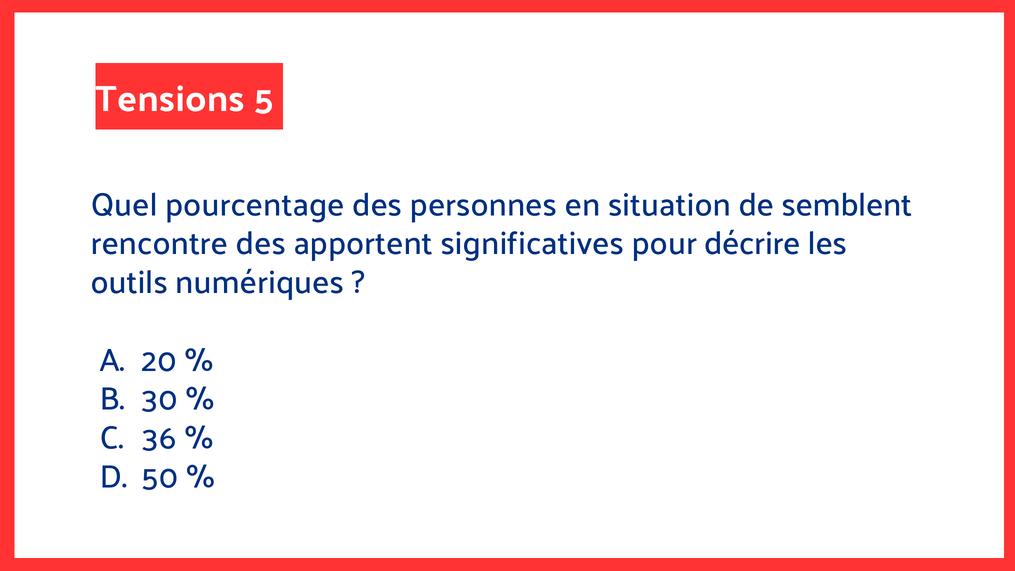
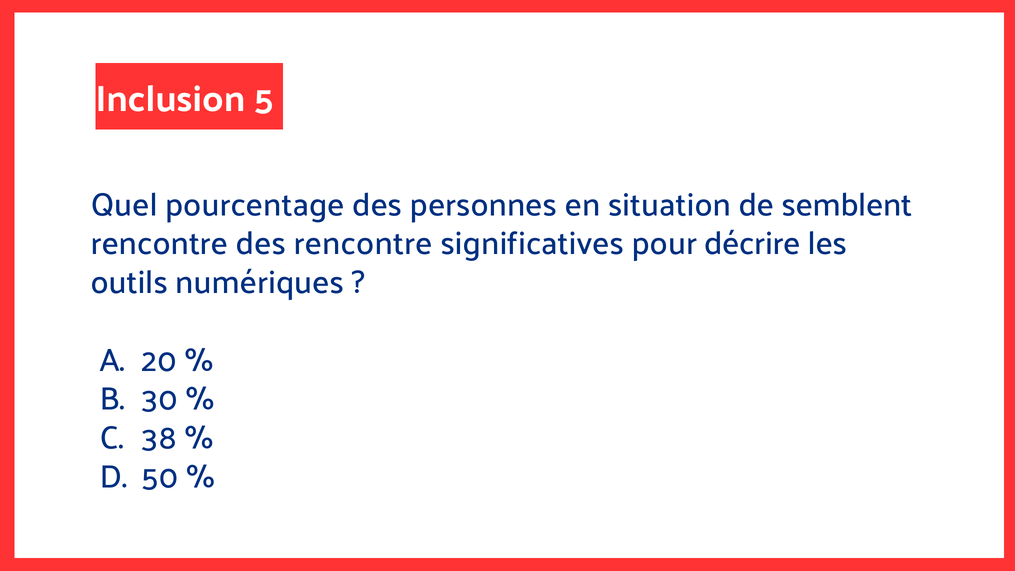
Tensions: Tensions -> Inclusion (170, 99)
des apportent: apportent -> rencontre (363, 244)
36: 36 -> 38 (159, 438)
